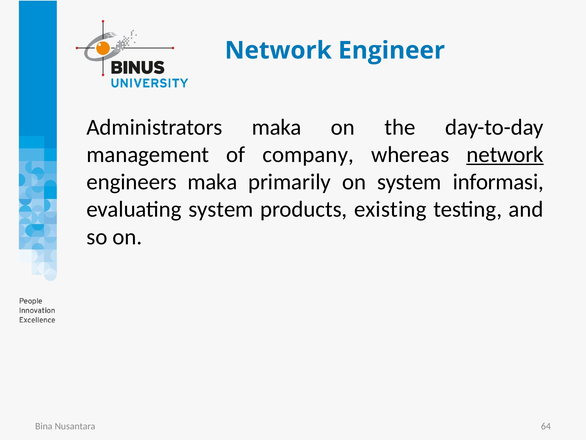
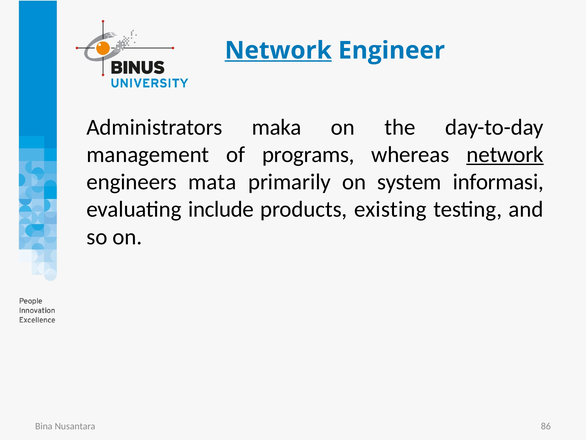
Network underline: none -> present (278, 50)
company: company -> programs (308, 154)
engineers maka: maka -> mata (212, 182)
evaluating system: system -> include (221, 209)
64: 64 -> 86 (546, 426)
